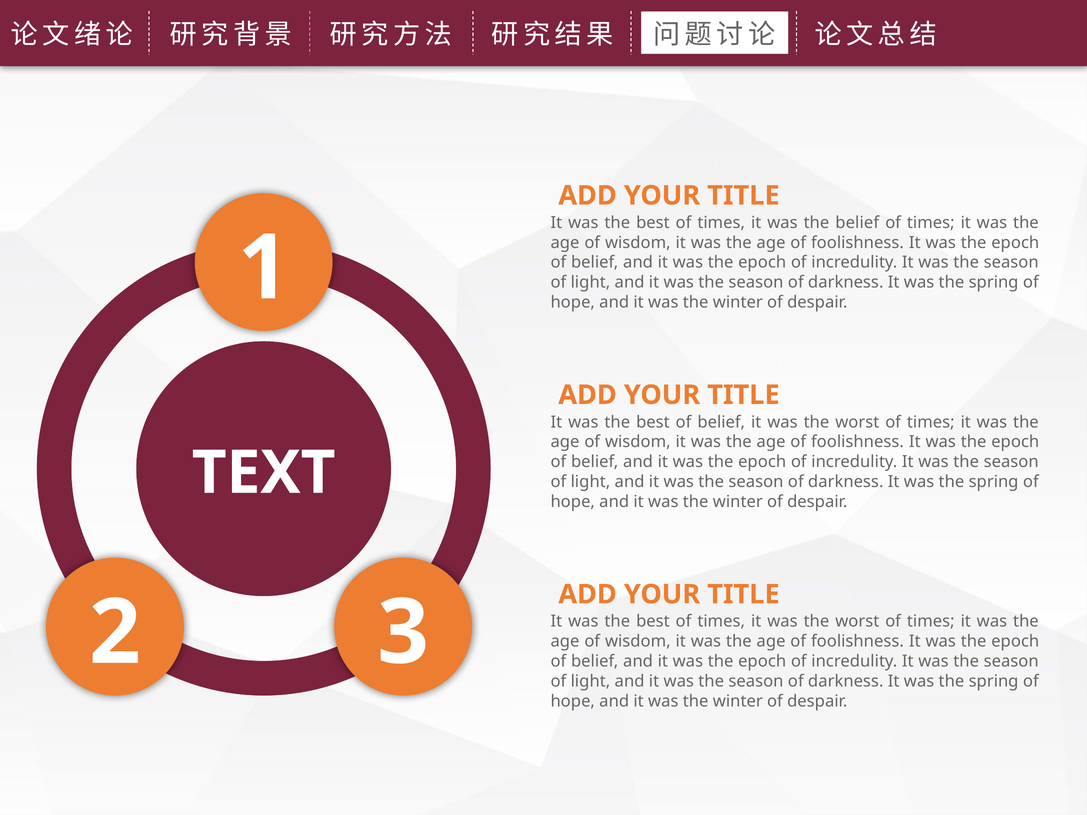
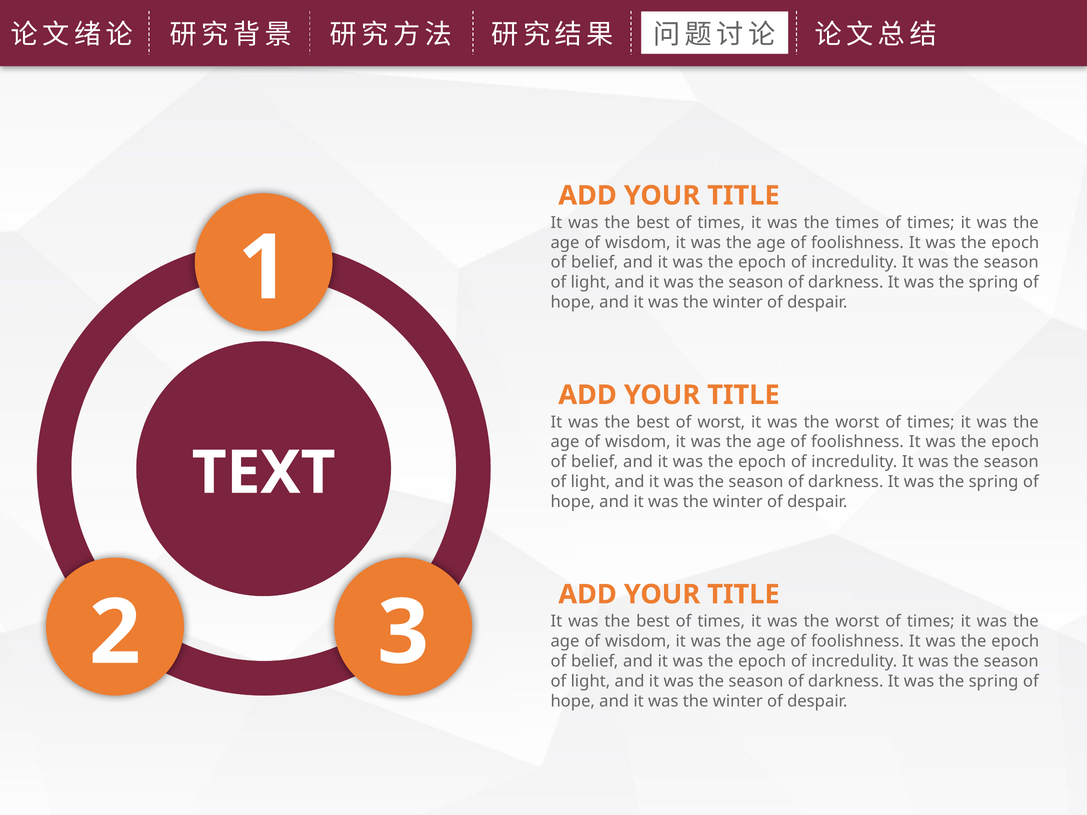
the belief: belief -> times (857, 223)
best of belief: belief -> worst (721, 422)
